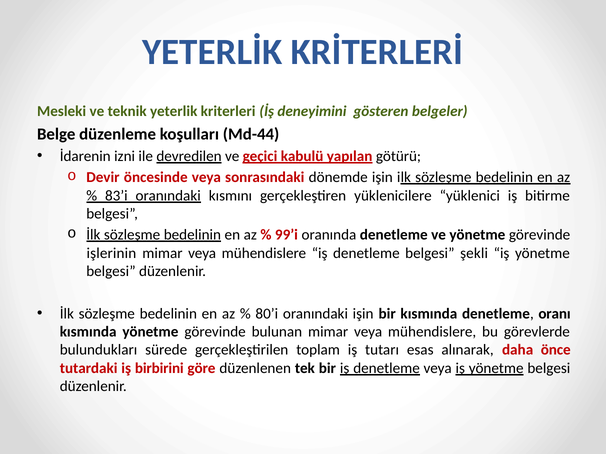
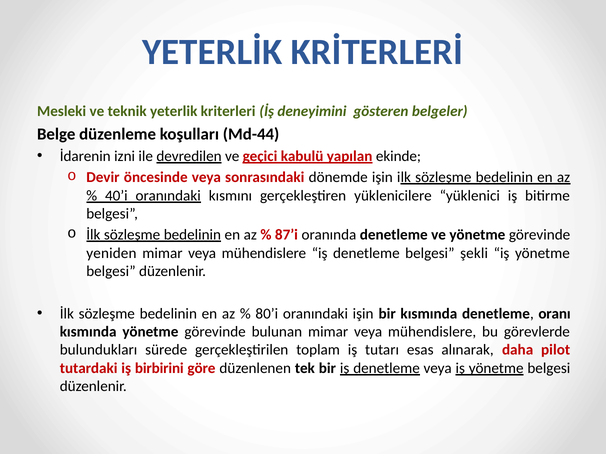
götürü: götürü -> ekinde (398, 156)
83’i: 83’i -> 40’i (116, 196)
99’i: 99’i -> 87’i (286, 235)
işlerinin: işlerinin -> yeniden (111, 253)
önce: önce -> pilot (556, 350)
